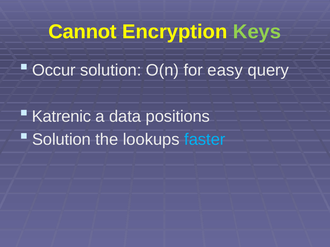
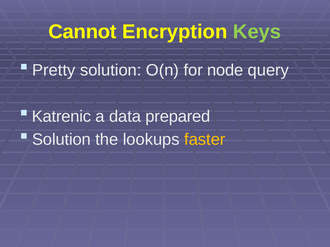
Occur: Occur -> Pretty (54, 70)
easy: easy -> node (225, 70)
positions: positions -> prepared (178, 117)
faster colour: light blue -> yellow (205, 140)
